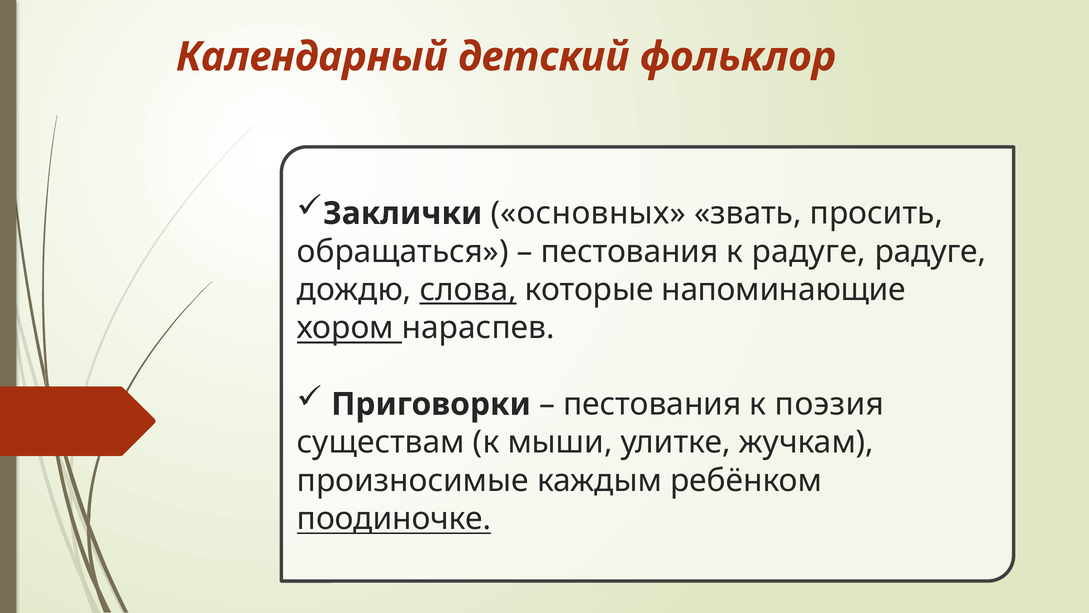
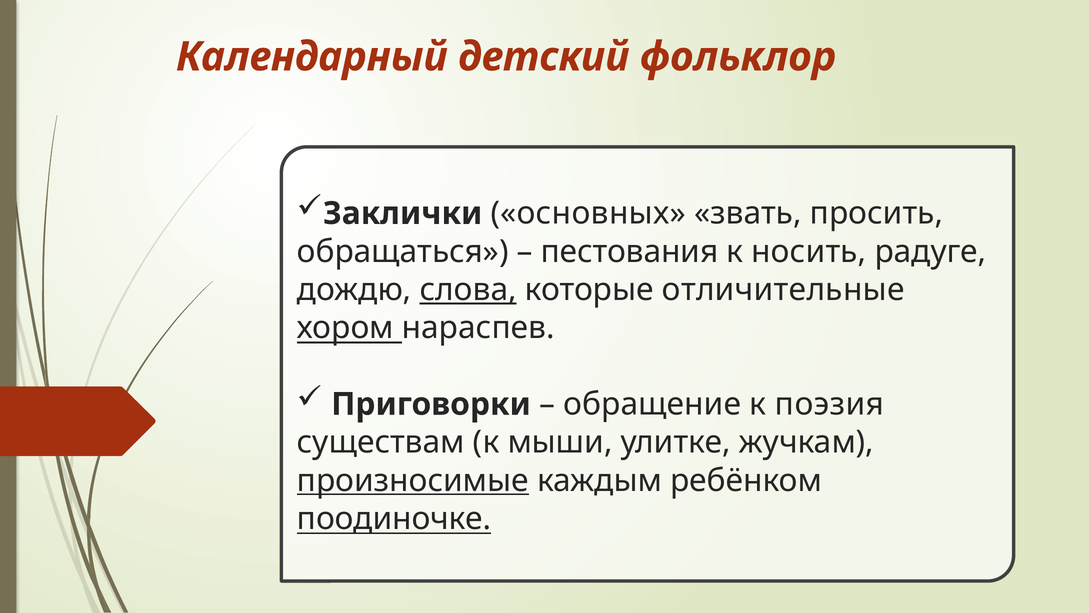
к радуге: радуге -> носить (809, 251)
напоминающие: напоминающие -> отличительные (783, 290)
пестования: пестования -> обращение (652, 404)
произносимые underline: none -> present (413, 480)
